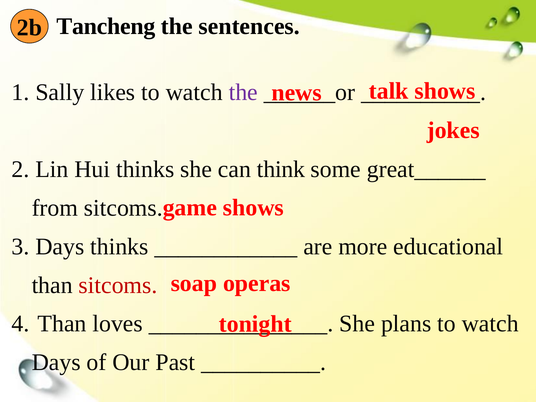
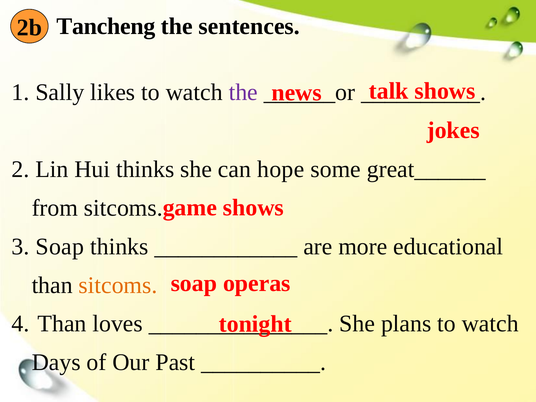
think: think -> hope (281, 169)
3 Days: Days -> Soap (60, 247)
sitcoms colour: red -> orange (118, 285)
